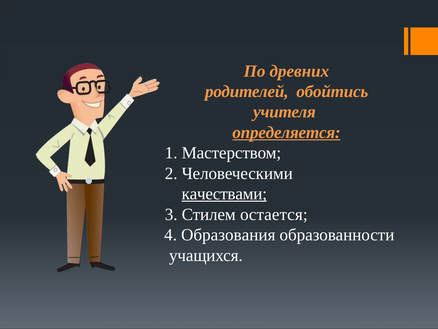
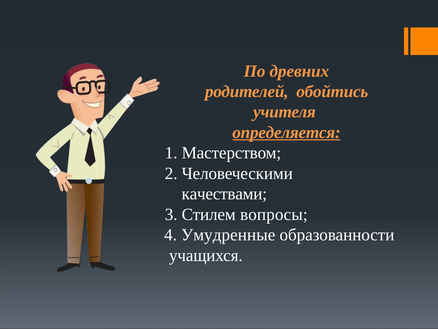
качествами underline: present -> none (224, 194)
остается: остается -> вопросы (274, 214)
Образования: Образования -> Умудренные (228, 235)
